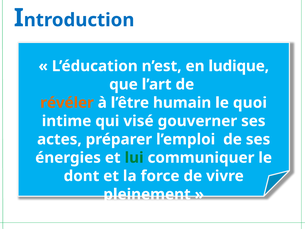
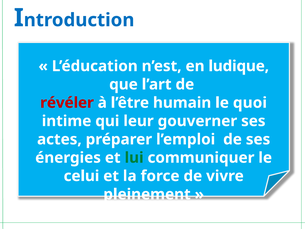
révéler colour: orange -> red (67, 103)
visé: visé -> leur (139, 121)
dont: dont -> celui (81, 176)
